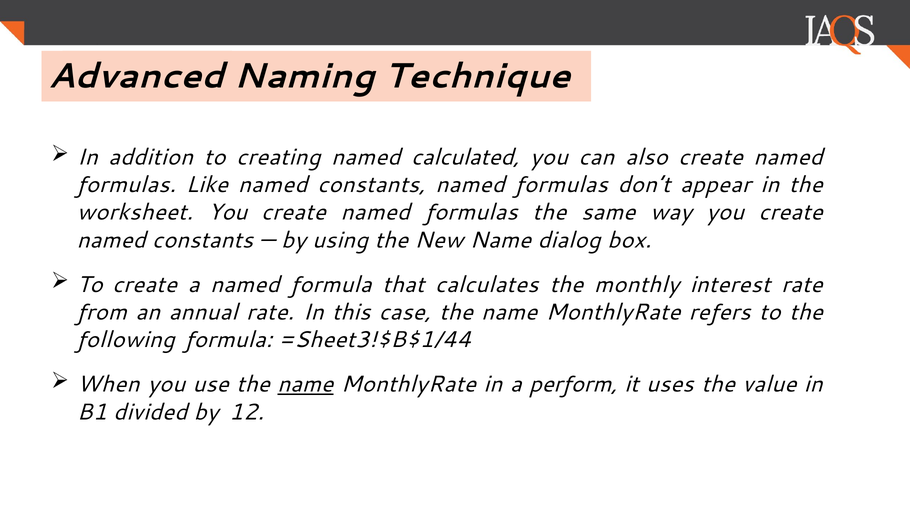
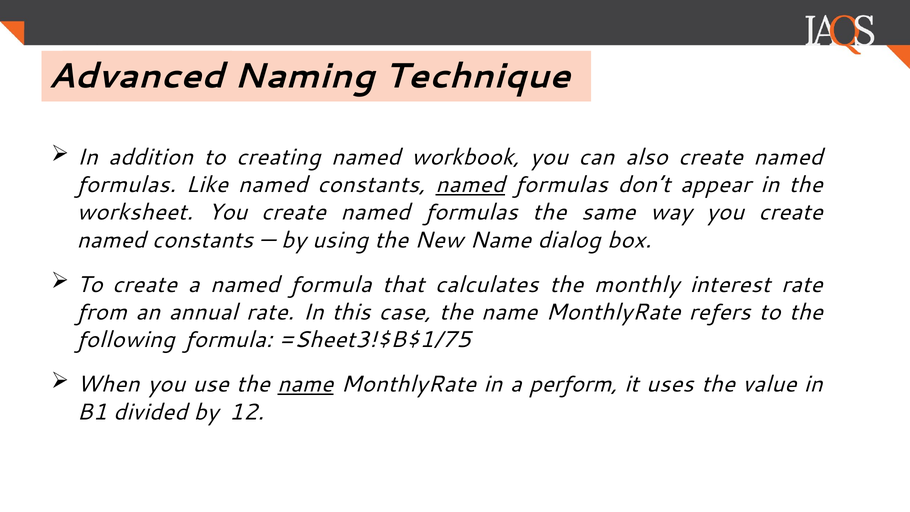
calculated: calculated -> workbook (465, 157)
named underline: none -> present (470, 185)
=Sheet3!$B$1/44: =Sheet3!$B$1/44 -> =Sheet3!$B$1/75 (375, 340)
